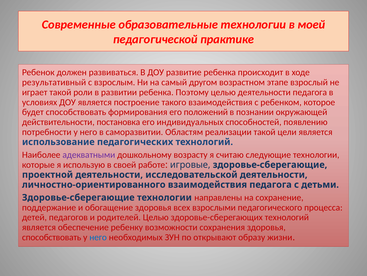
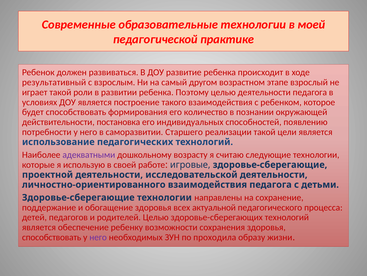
положений: положений -> количество (206, 112)
Областям: Областям -> Старшего (184, 132)
взрослыми: взрослыми -> актуальной (214, 207)
него colour: blue -> purple (98, 237)
открывают: открывают -> проходила (215, 237)
